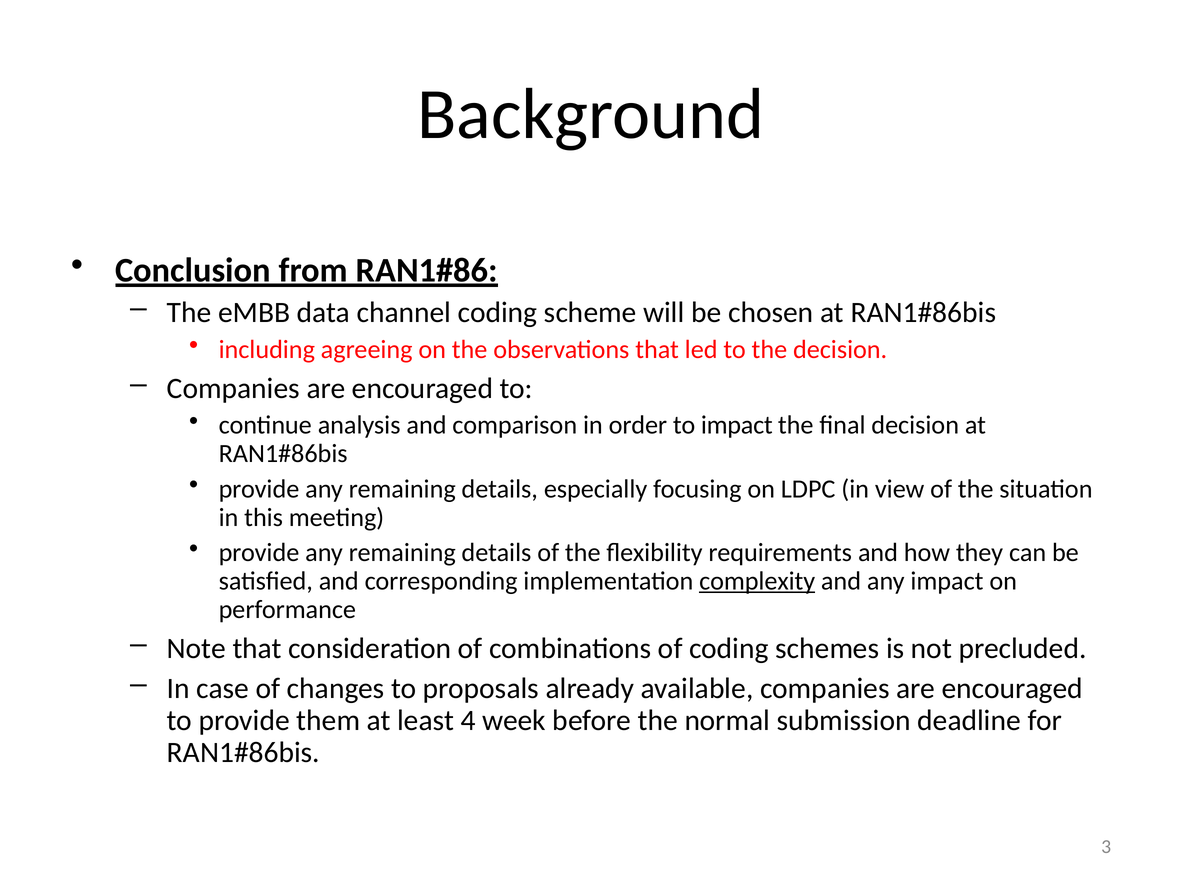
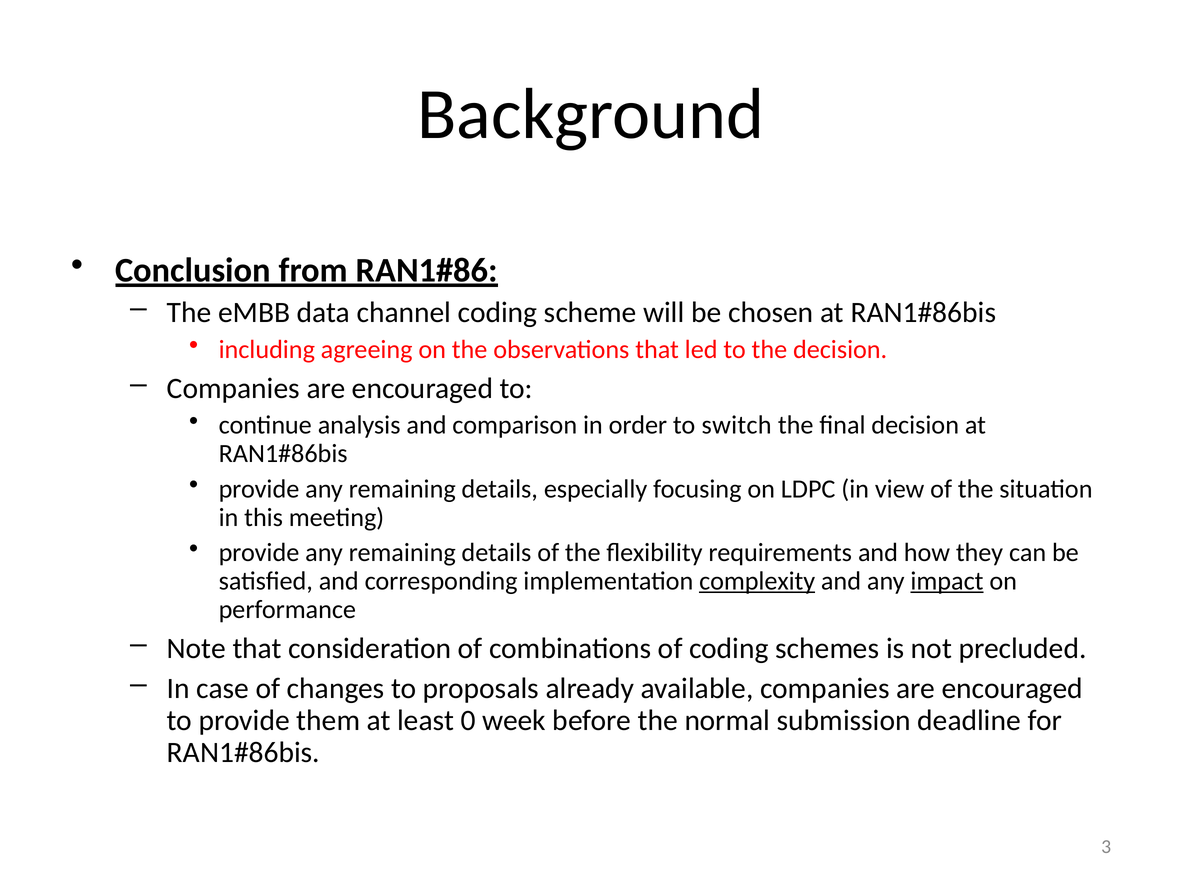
to impact: impact -> switch (737, 425)
impact underline: none -> present (947, 581)
4: 4 -> 0 (468, 720)
